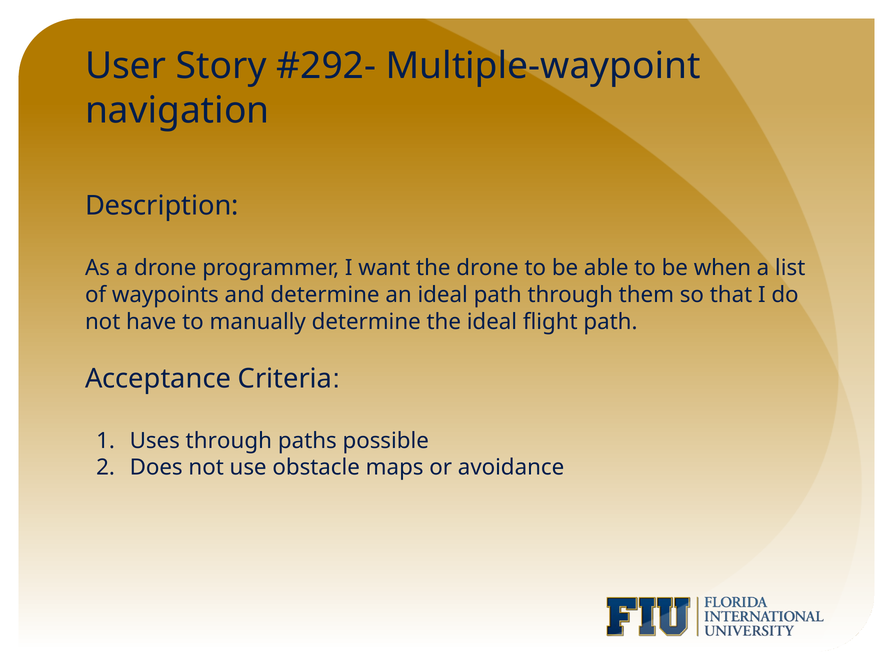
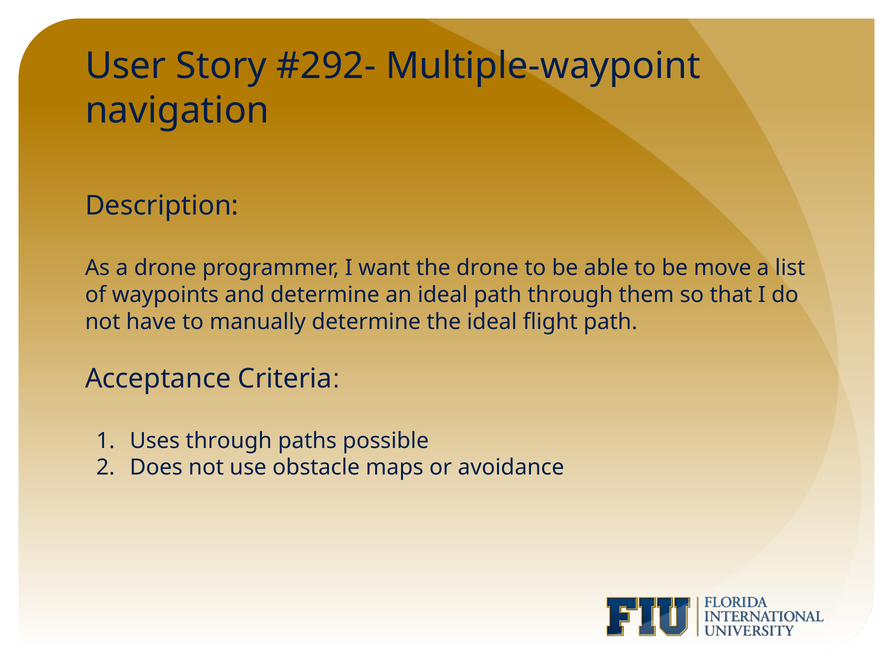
when: when -> move (723, 268)
